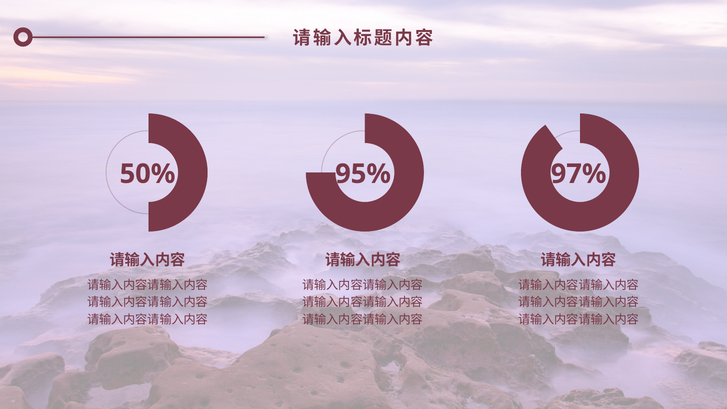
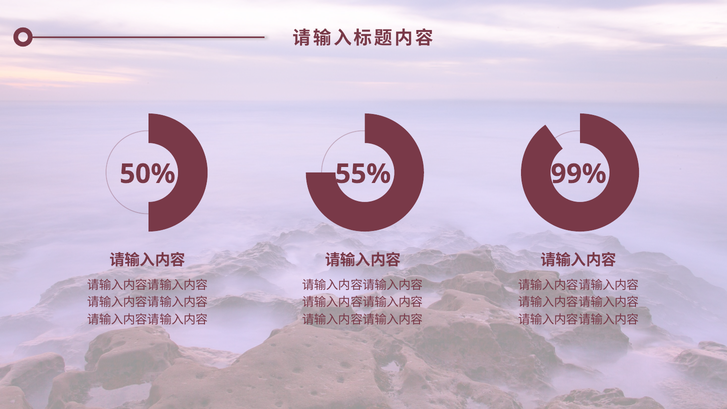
95%: 95% -> 55% (363, 174)
97%: 97% -> 99% (579, 174)
